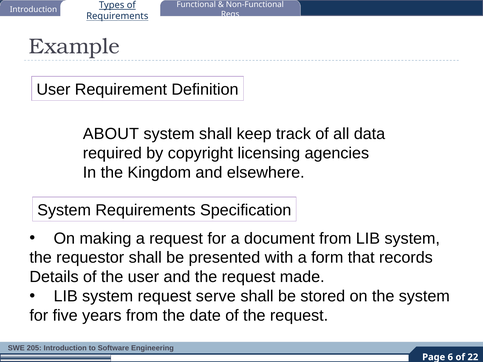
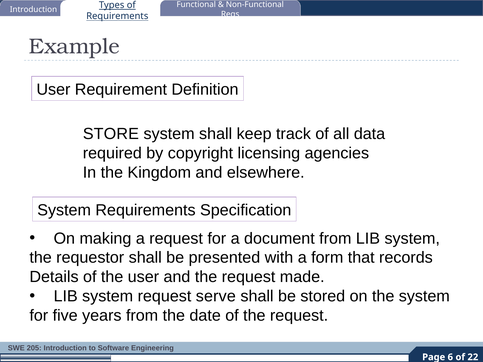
ABOUT: ABOUT -> STORE (111, 134)
